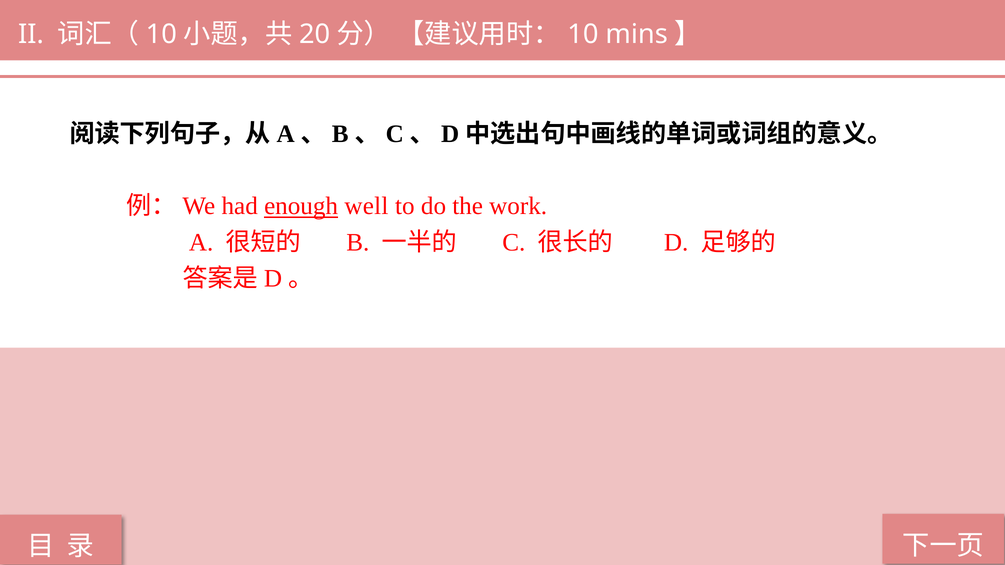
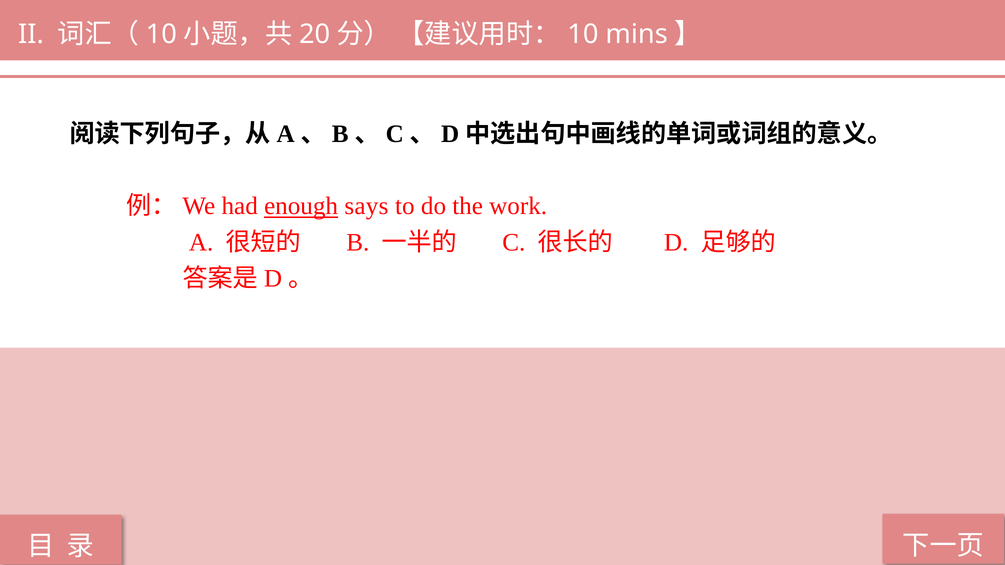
well: well -> says (366, 206)
